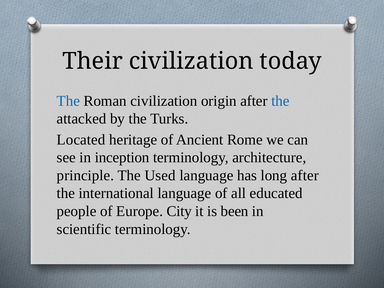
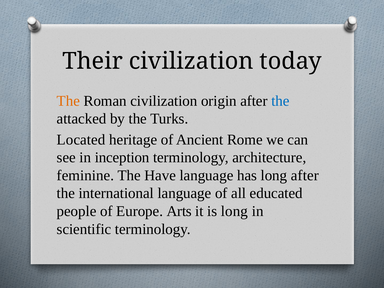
The colour: blue -> orange (68, 101)
principle: principle -> feminine (85, 175)
Used: Used -> Have (160, 175)
City: City -> Arts (179, 211)
is been: been -> long (234, 211)
